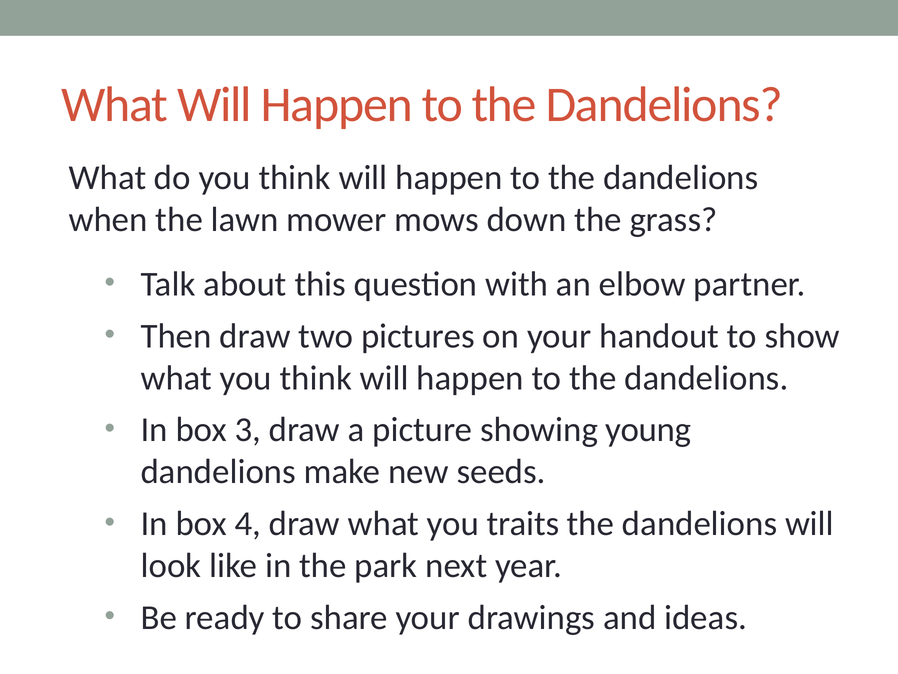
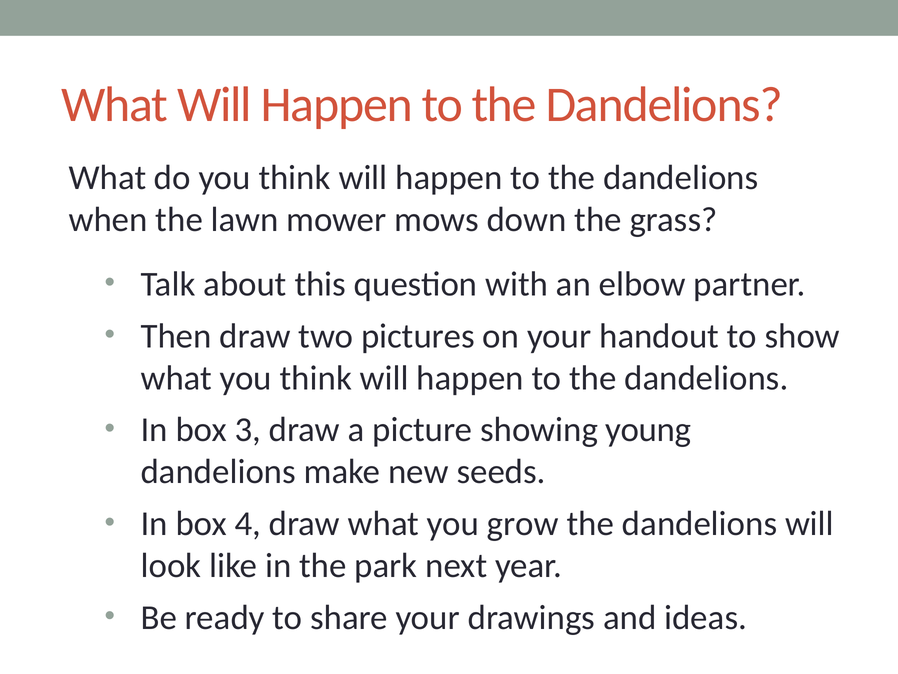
traits: traits -> grow (523, 523)
